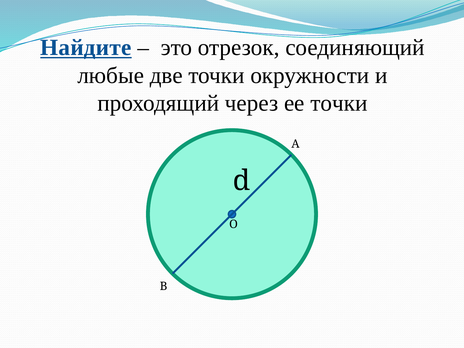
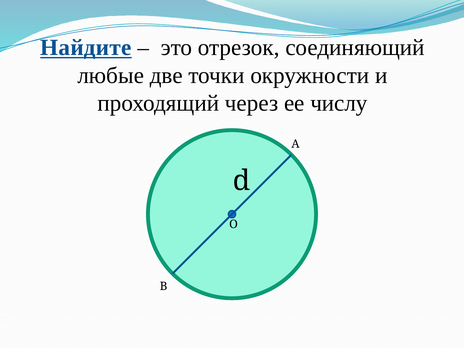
ее точки: точки -> числу (339, 103)
